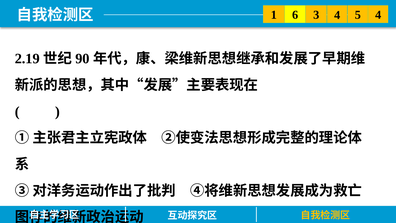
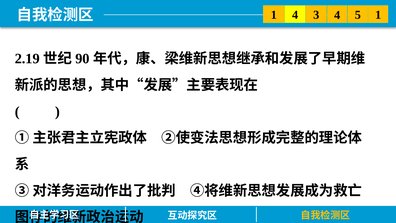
6: 6 -> 4 (295, 15)
5 4: 4 -> 1 (378, 15)
